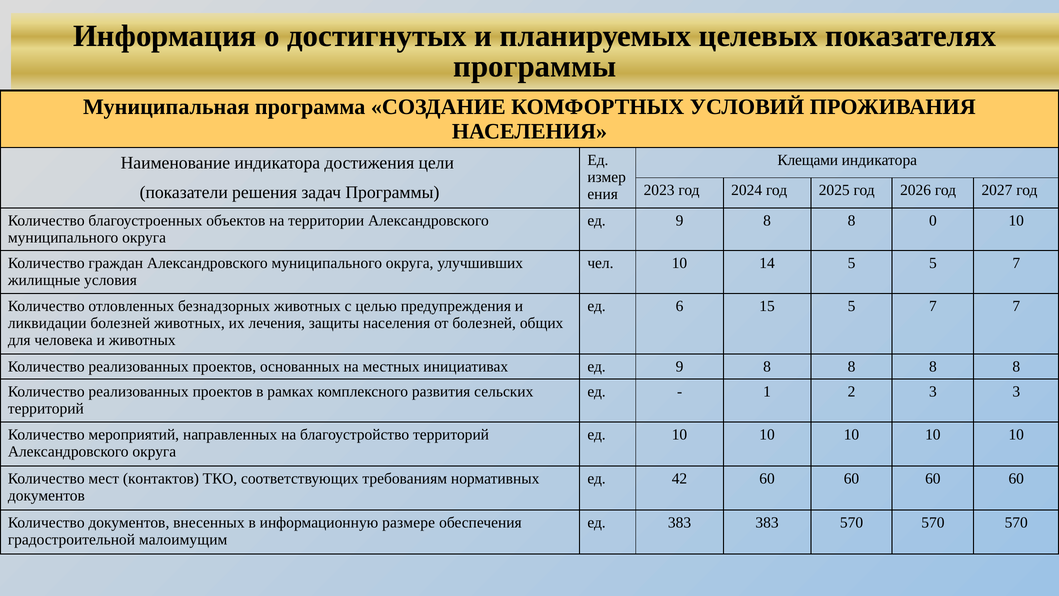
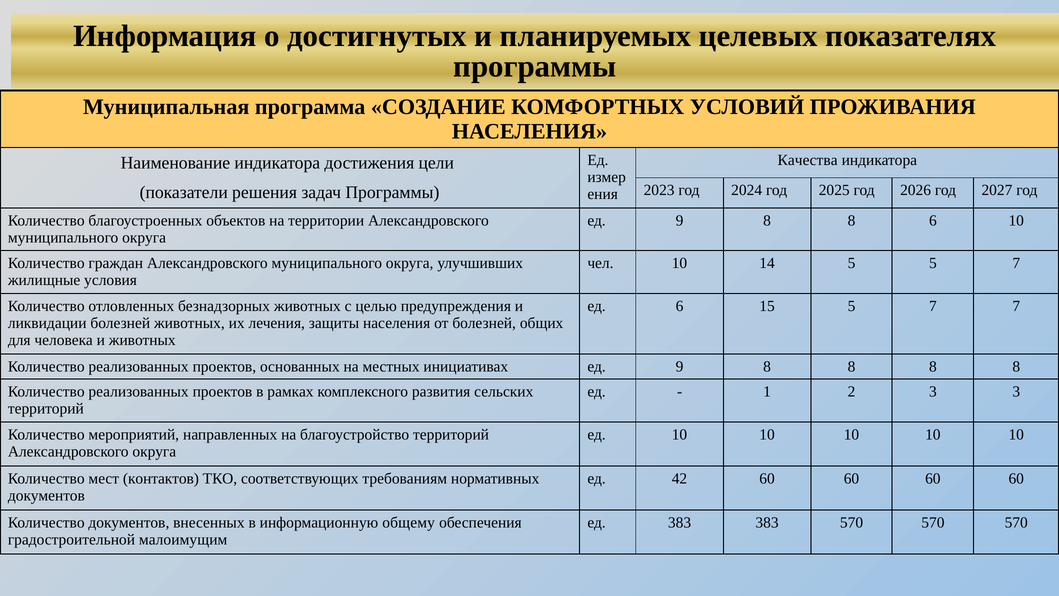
Клещами: Клещами -> Качества (808, 160)
8 0: 0 -> 6 (933, 220)
размере: размере -> общему (409, 522)
